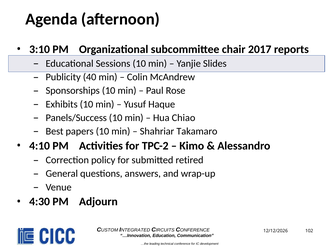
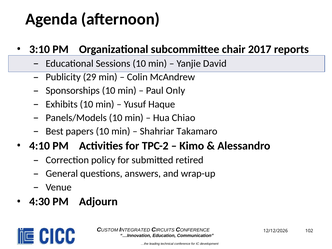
Slides: Slides -> David (215, 64)
40: 40 -> 29 (90, 77)
Rose: Rose -> Only (175, 91)
Panels/Success: Panels/Success -> Panels/Models (76, 118)
